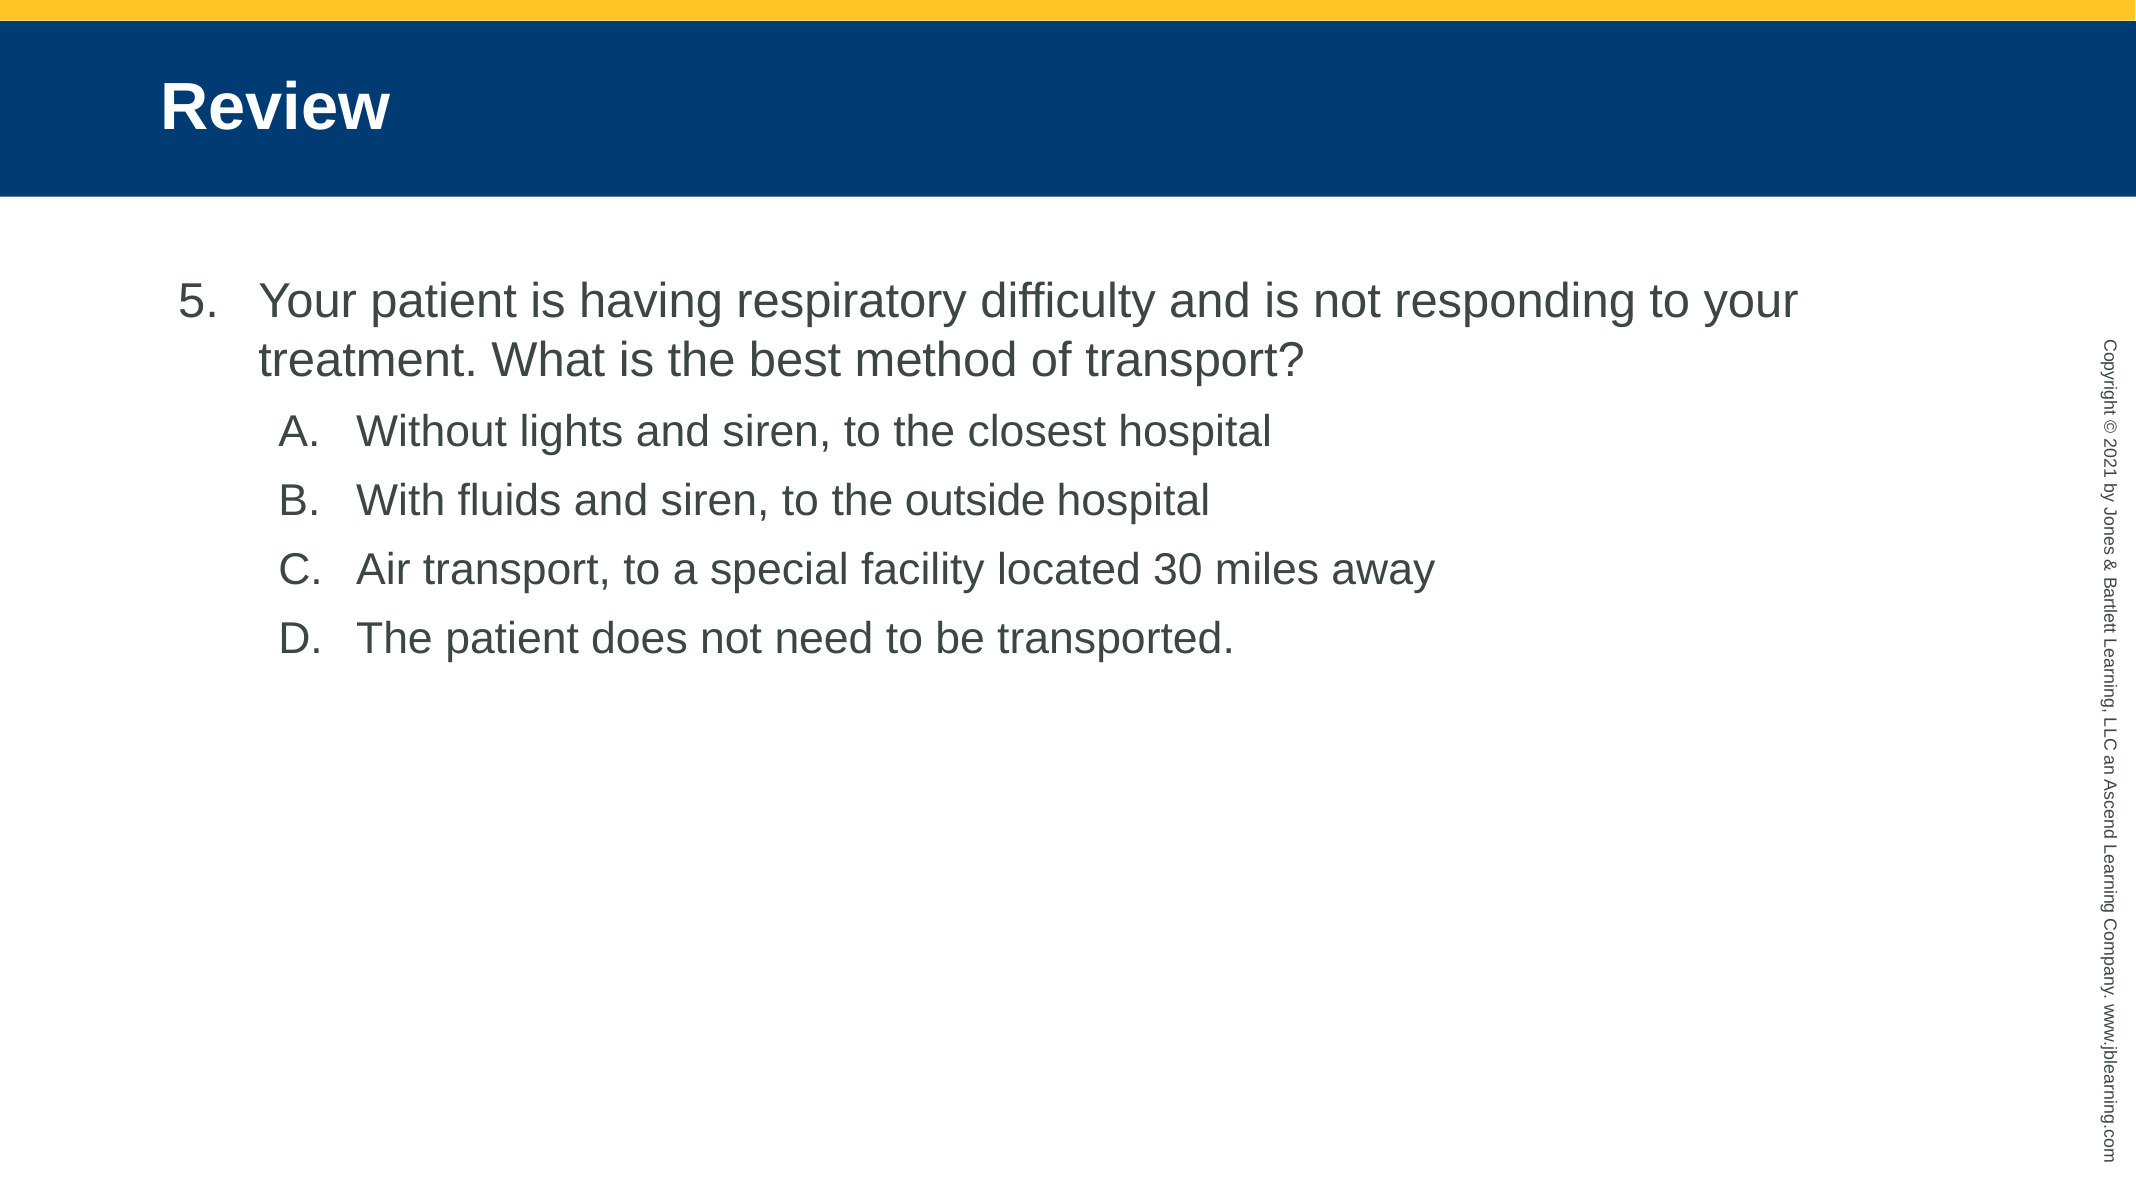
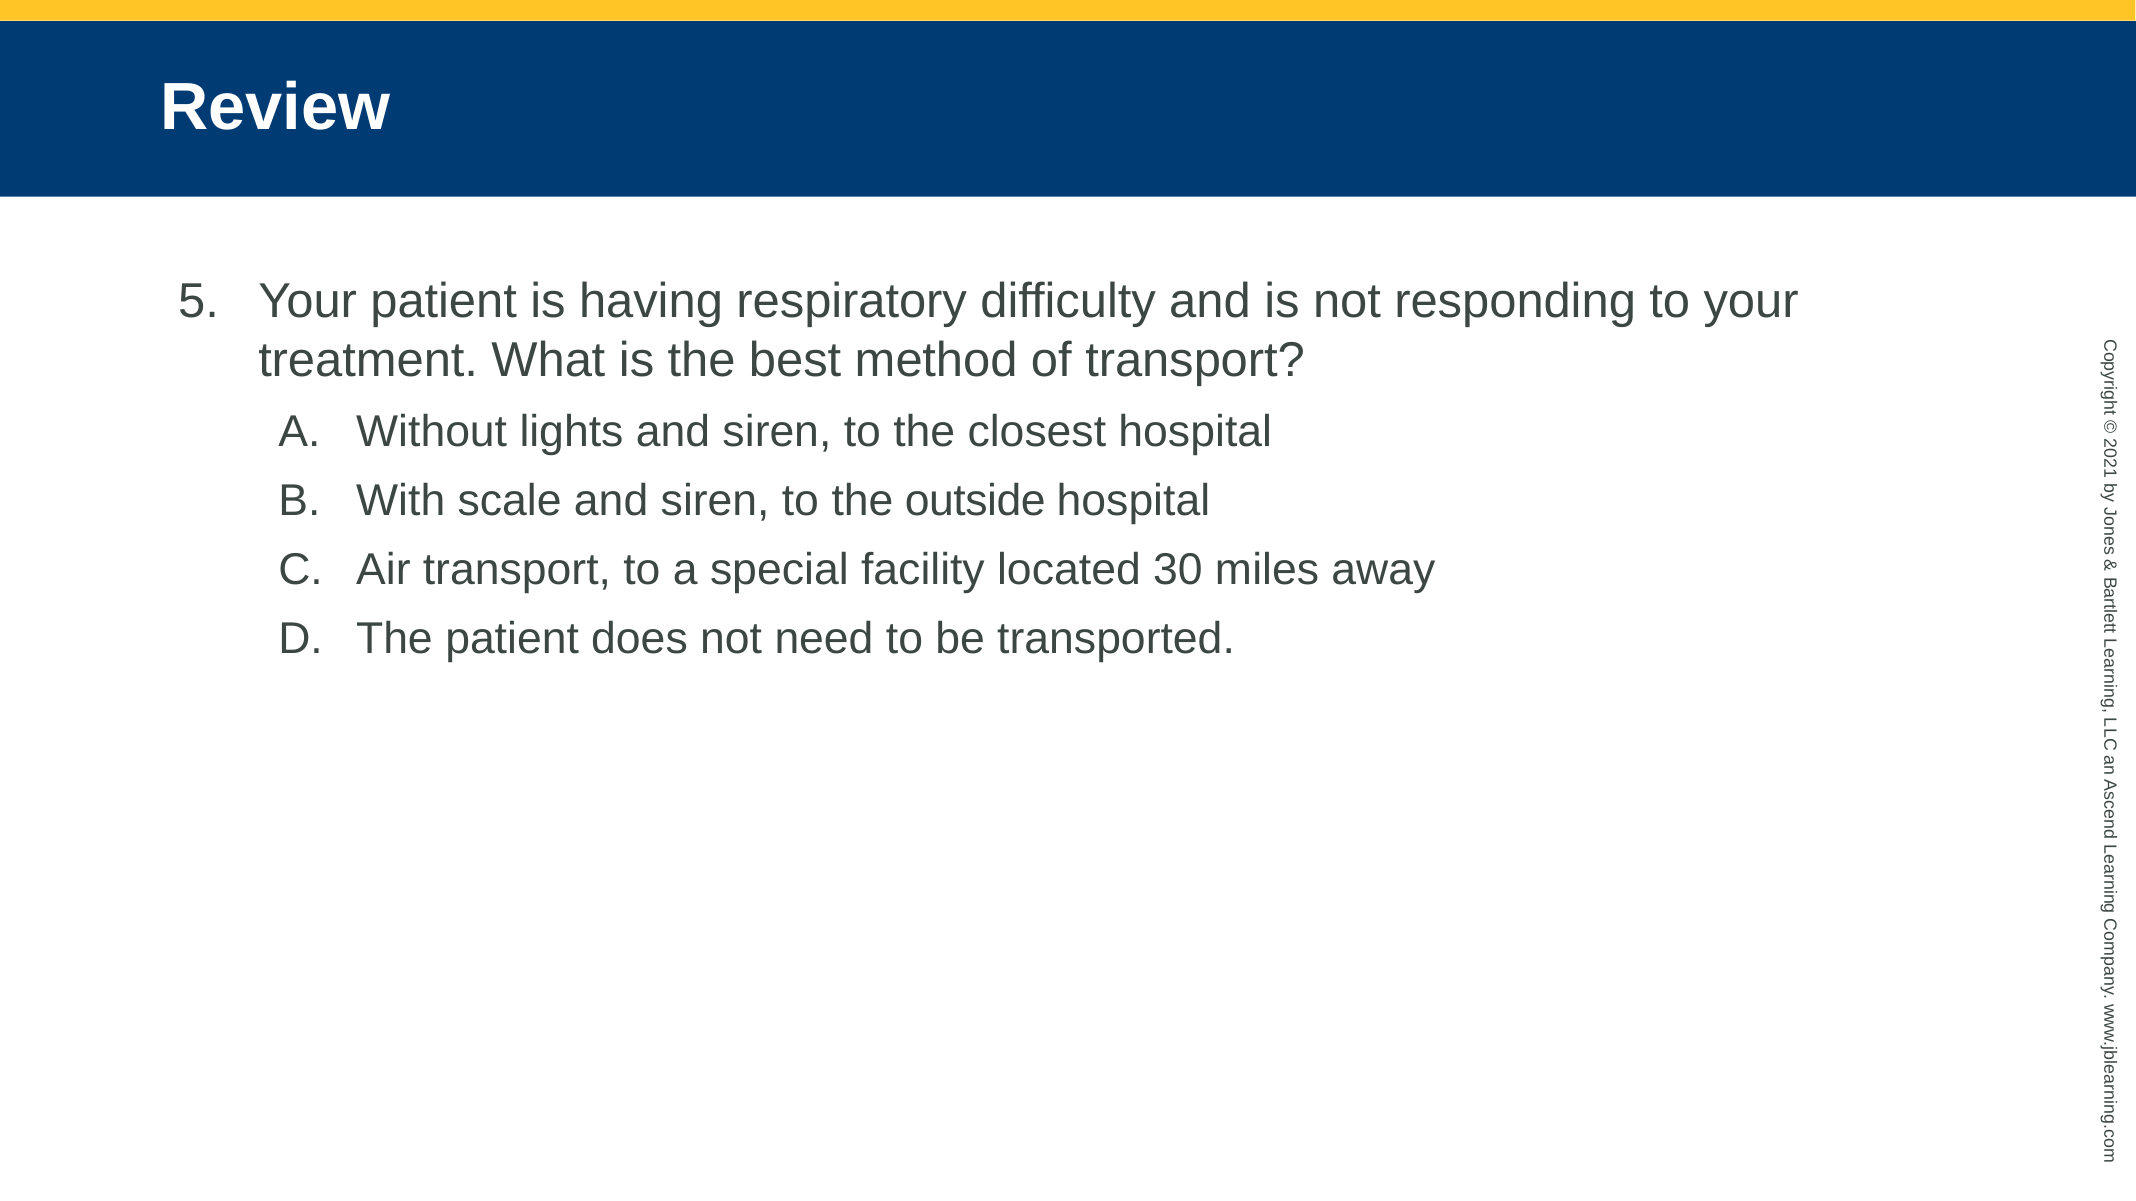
fluids: fluids -> scale (510, 501)
